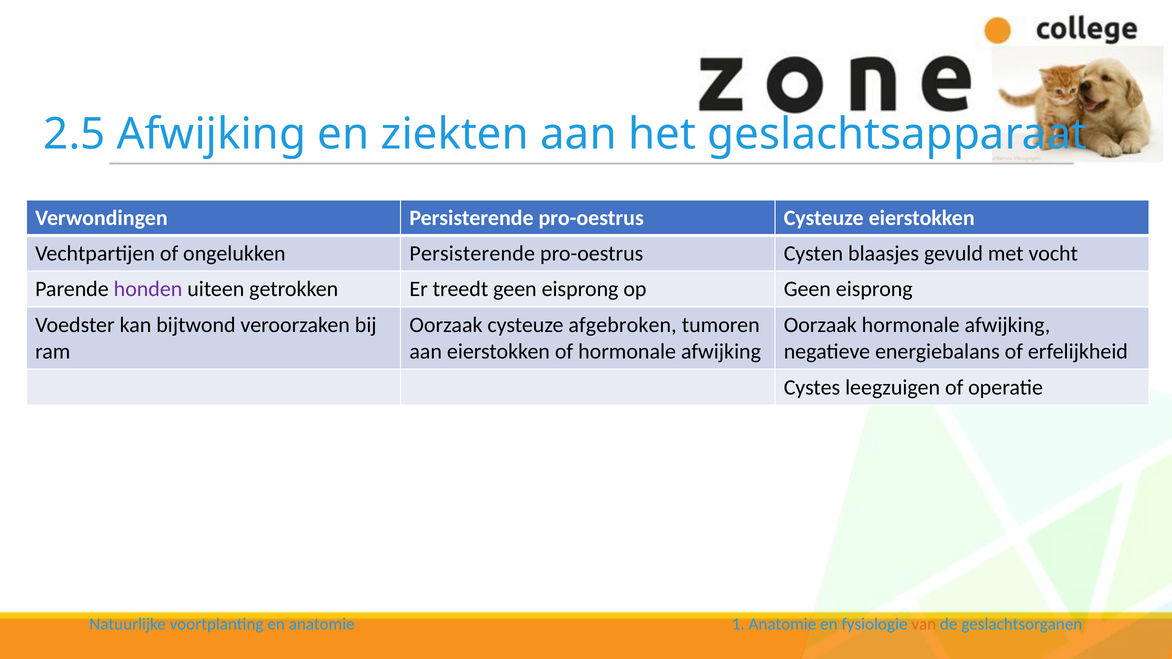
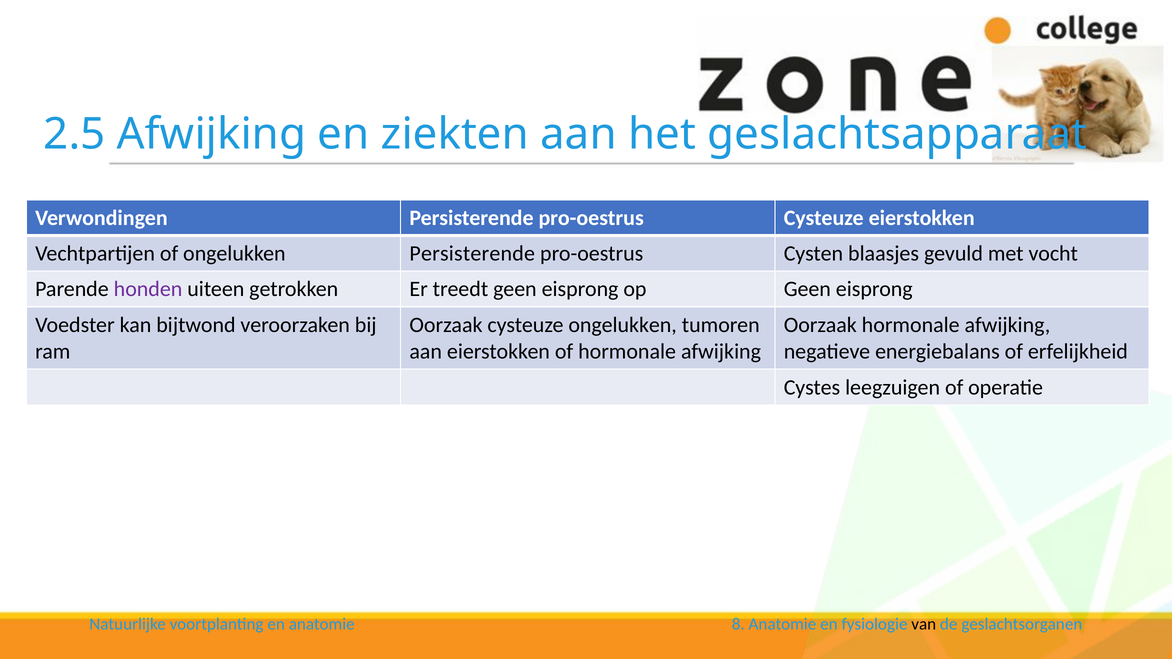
cysteuze afgebroken: afgebroken -> ongelukken (623, 325)
1: 1 -> 8 (738, 625)
van colour: orange -> black (924, 625)
